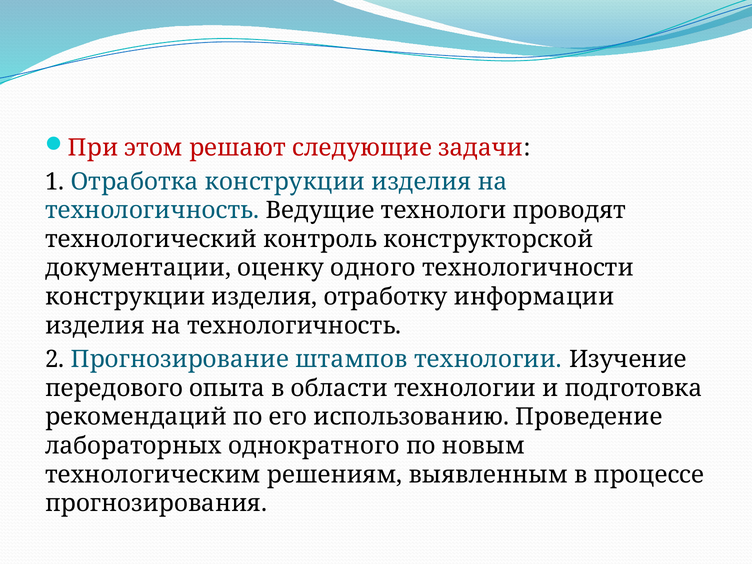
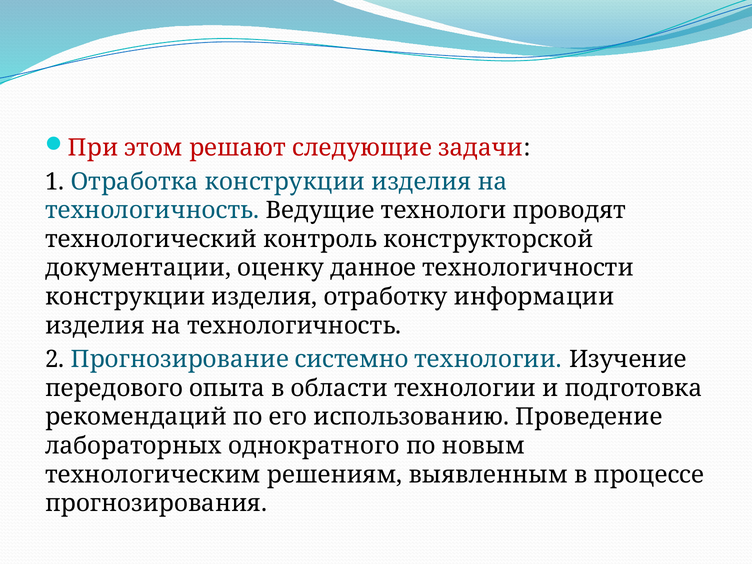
одного: одного -> данное (373, 268)
штампов: штампов -> системно (352, 359)
